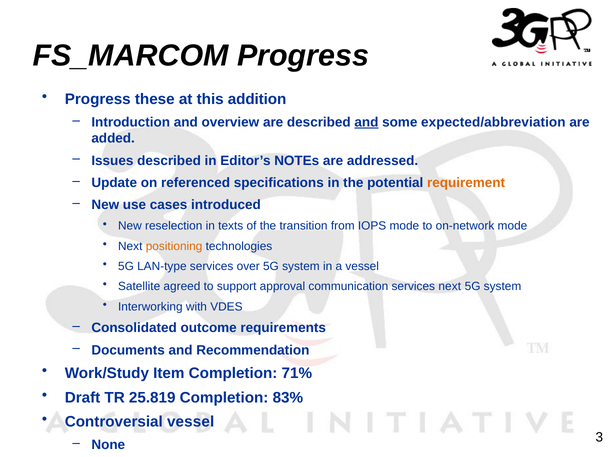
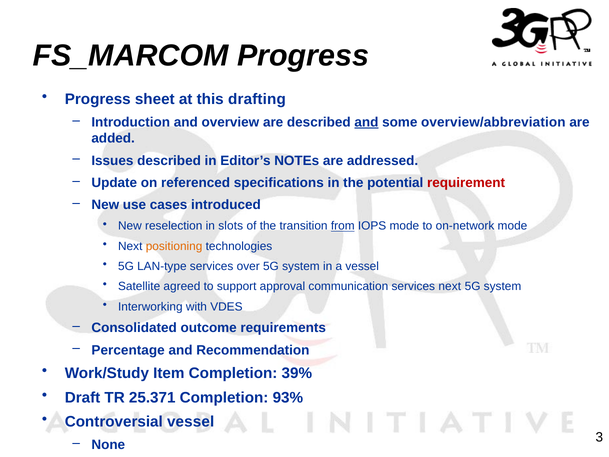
these: these -> sheet (155, 99)
addition: addition -> drafting (257, 99)
expected/abbreviation: expected/abbreviation -> overview/abbreviation (493, 122)
requirement colour: orange -> red (466, 183)
texts: texts -> slots (231, 226)
from underline: none -> present (343, 226)
Documents: Documents -> Percentage (128, 350)
71%: 71% -> 39% (297, 373)
25.819: 25.819 -> 25.371 (152, 397)
83%: 83% -> 93% (288, 397)
